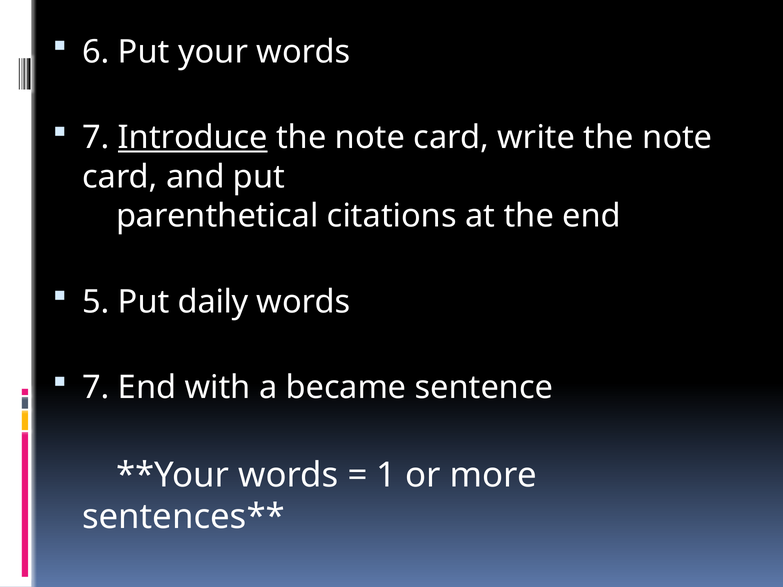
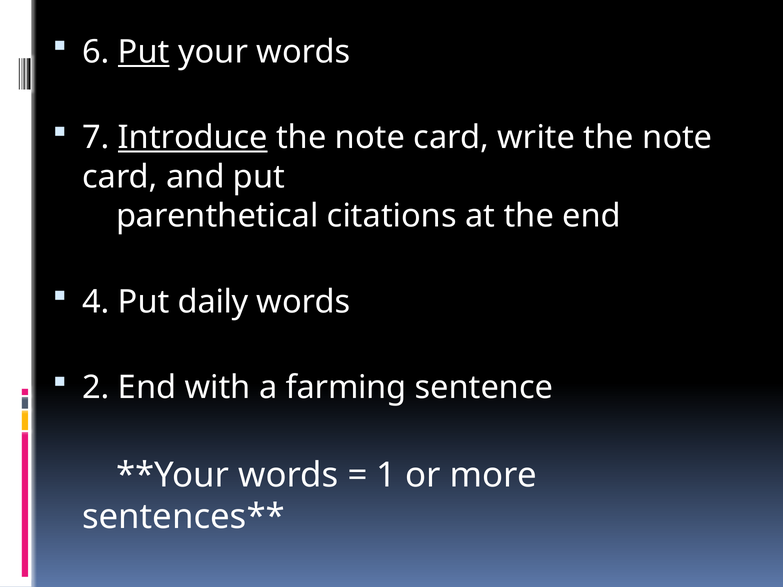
Put underline: none -> present (144, 52)
5: 5 -> 4 (96, 302)
7: 7 -> 2 (96, 388)
became: became -> farming (346, 388)
